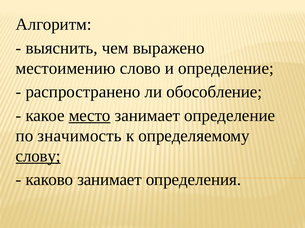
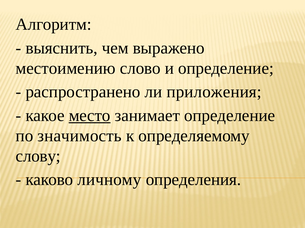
обособление: обособление -> приложения (214, 92)
слову underline: present -> none (38, 157)
каково занимает: занимает -> личному (109, 180)
